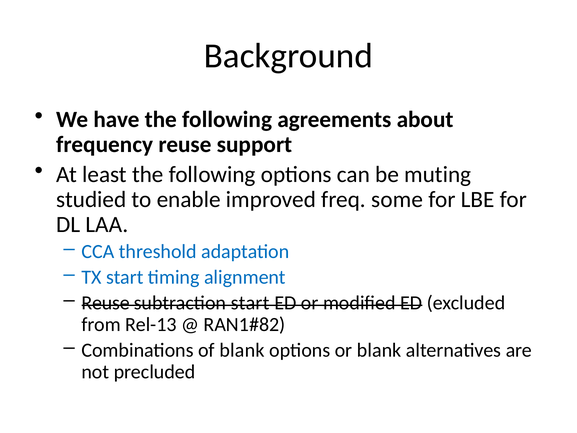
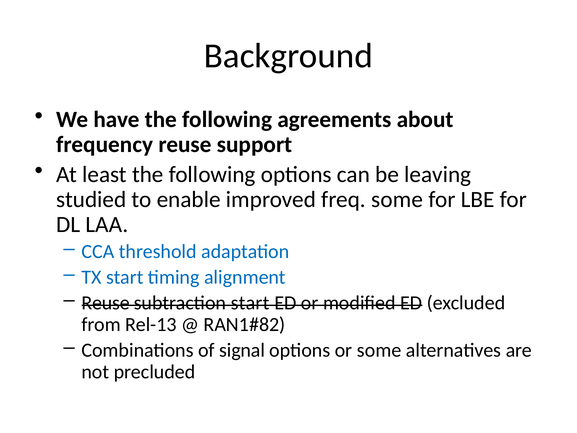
muting: muting -> leaving (438, 174)
of blank: blank -> signal (242, 350)
or blank: blank -> some (379, 350)
